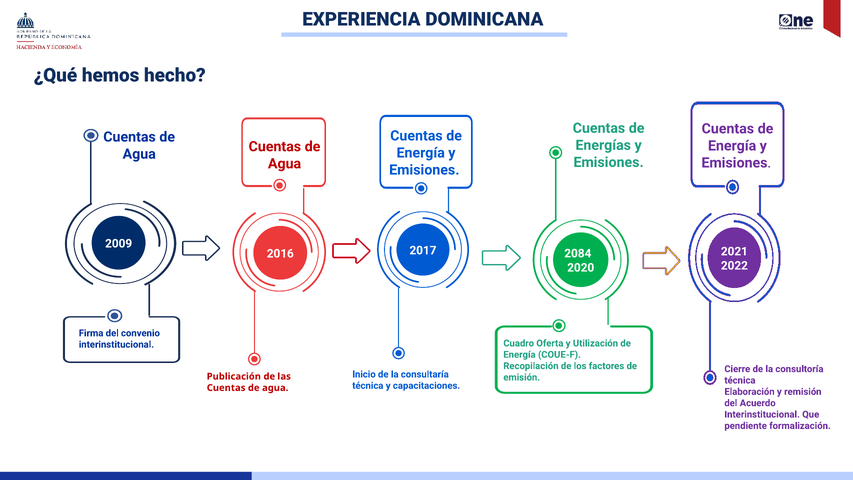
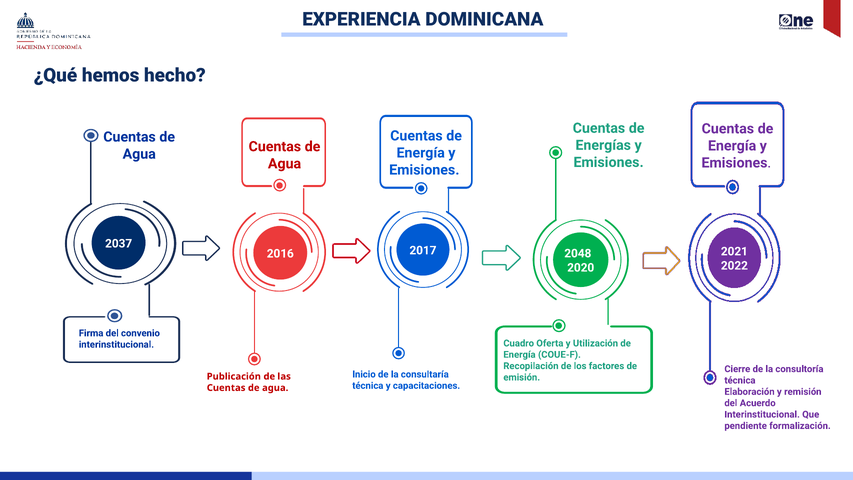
2009: 2009 -> 2037 (119, 243)
2084: 2084 -> 2048 (578, 253)
